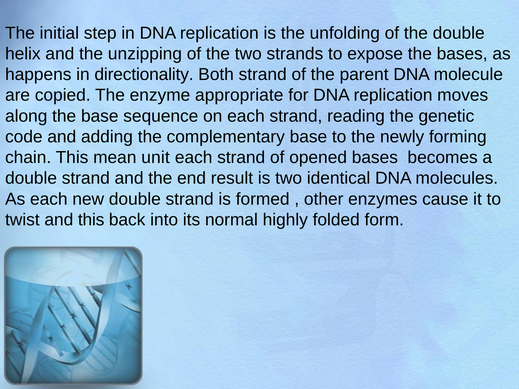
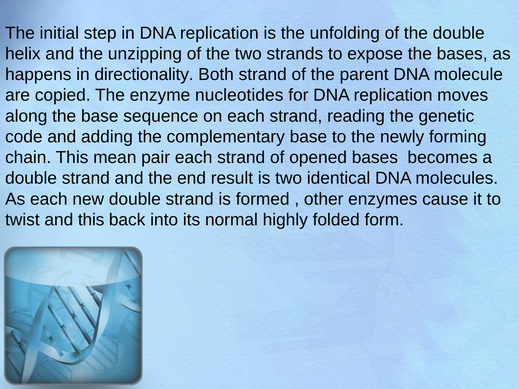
appropriate: appropriate -> nucleotides (239, 95)
unit: unit -> pair (156, 158)
